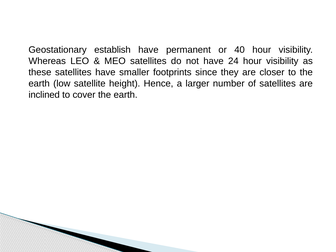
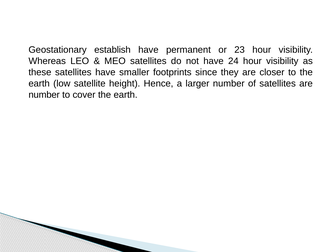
40: 40 -> 23 (240, 50)
inclined: inclined -> number (44, 95)
